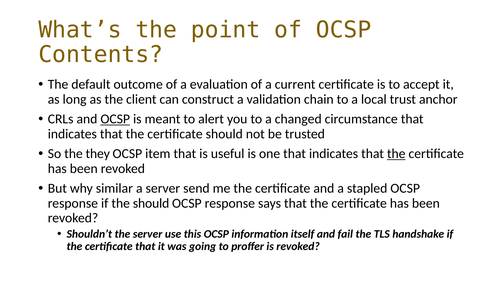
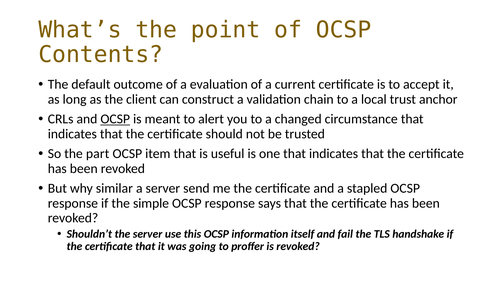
they: they -> part (98, 154)
the underline: present -> none (396, 154)
the should: should -> simple (151, 203)
